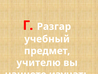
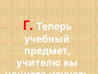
Разгар: Разгар -> Теперь (54, 26)
